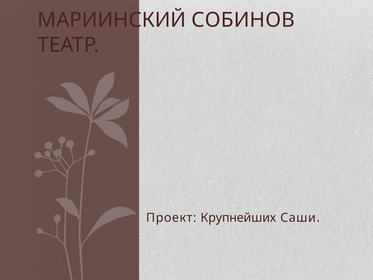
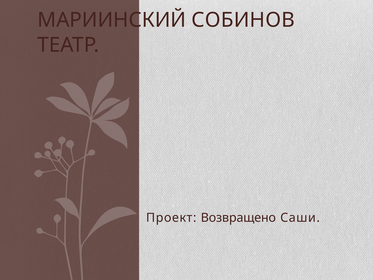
Крупнейших: Крупнейших -> Возвращено (238, 218)
